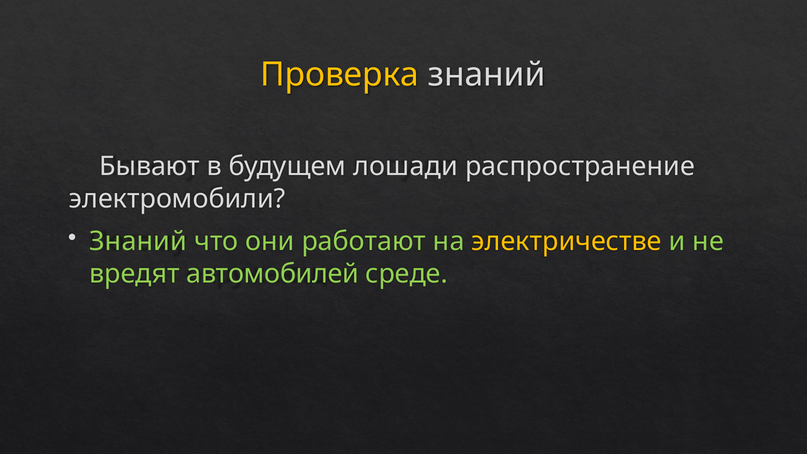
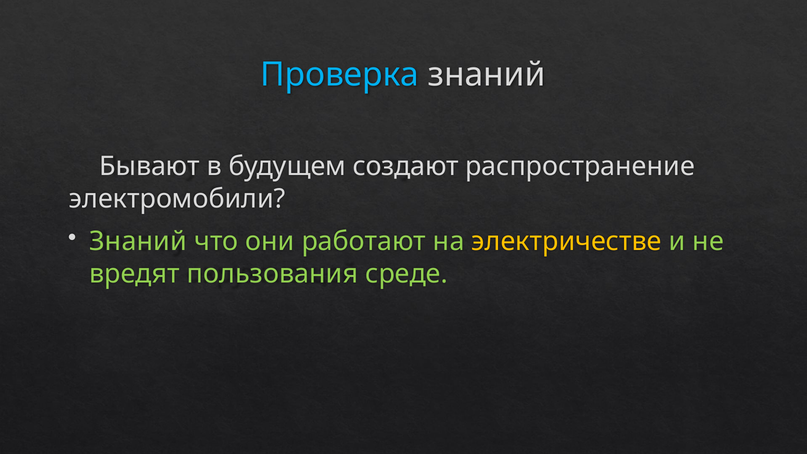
Проверка colour: yellow -> light blue (340, 75)
лошади: лошади -> создают (406, 166)
автомобилей: автомобилей -> пользования (273, 274)
